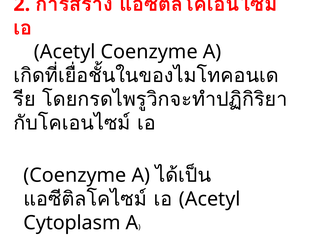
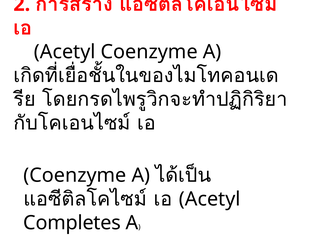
Cytoplasm: Cytoplasm -> Completes (72, 223)
